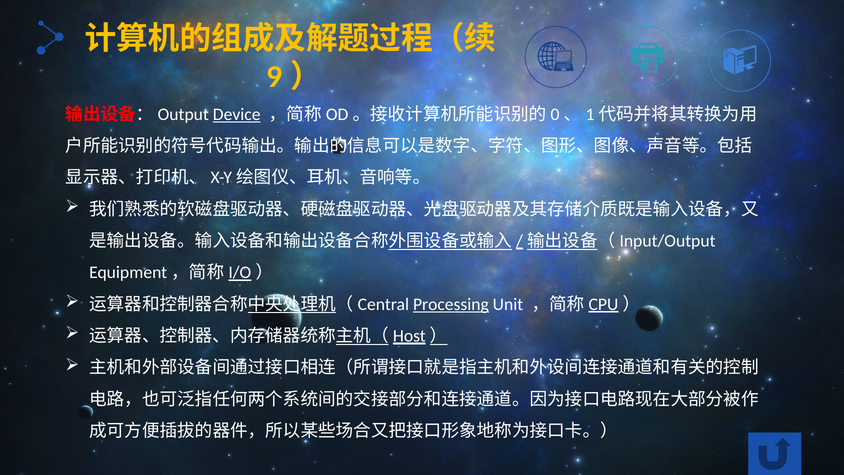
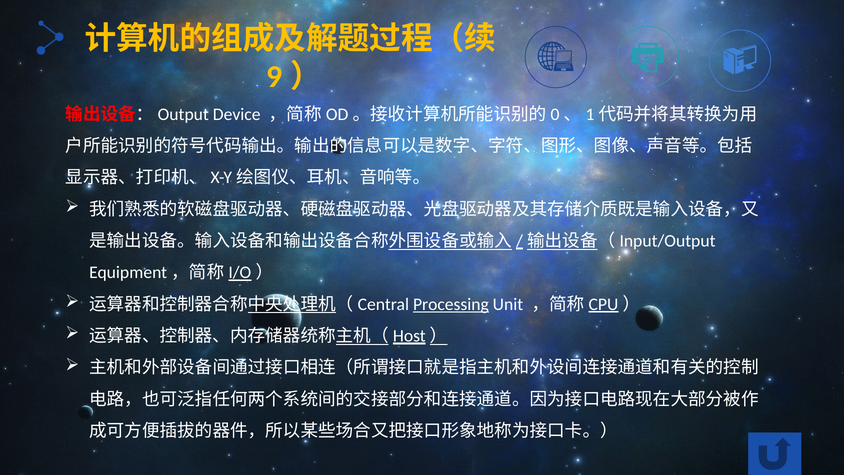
Device underline: present -> none (237, 114)
